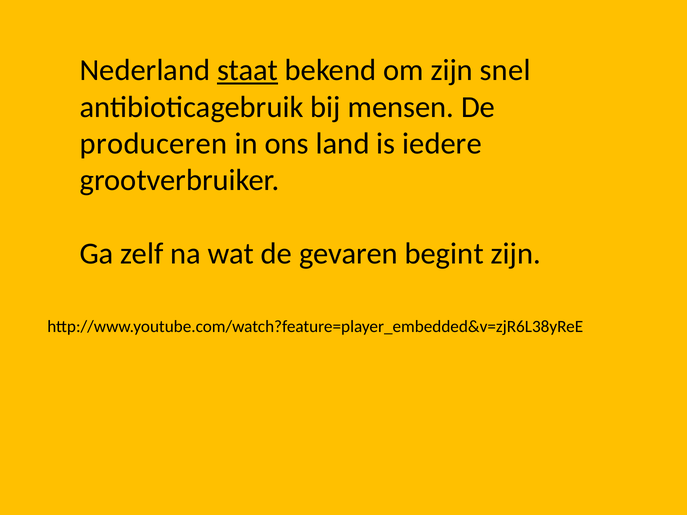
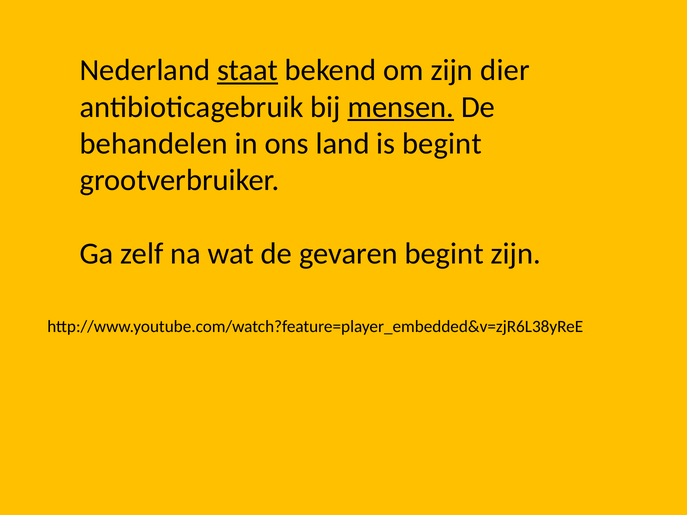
snel: snel -> dier (505, 70)
mensen underline: none -> present (401, 107)
produceren: produceren -> behandelen (154, 144)
is iedere: iedere -> begint (442, 144)
